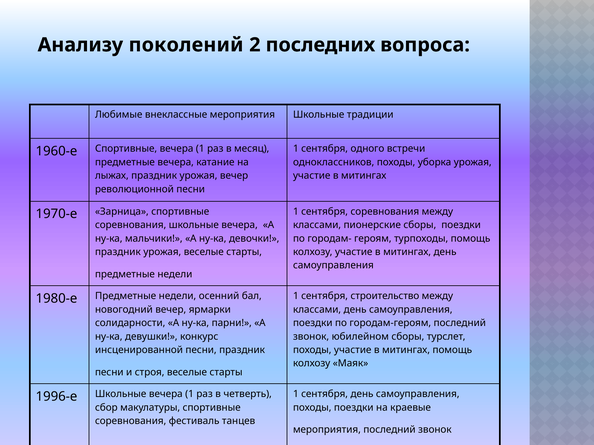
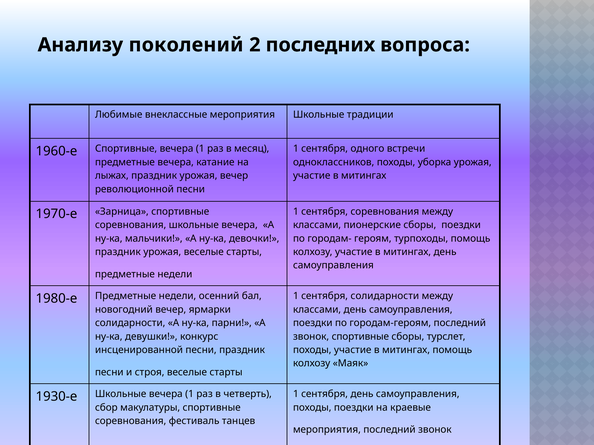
сентября строительство: строительство -> солидарности (385, 296)
звонок юбилейном: юбилейном -> спортивные (360, 337)
1996-е: 1996-е -> 1930-е (56, 397)
